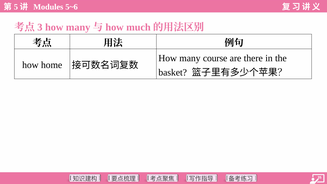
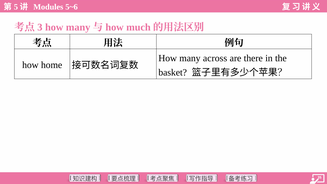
course: course -> across (215, 58)
